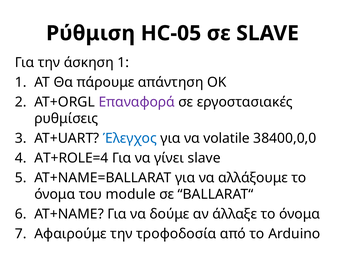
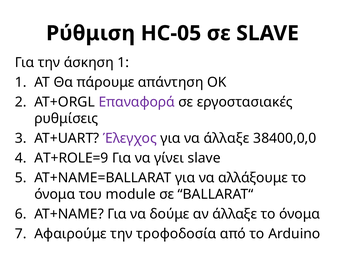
Έλεγχος colour: blue -> purple (130, 139)
να volatile: volatile -> άλλαξε (226, 139)
AT+ROLE=4: AT+ROLE=4 -> AT+ROLE=9 (71, 158)
